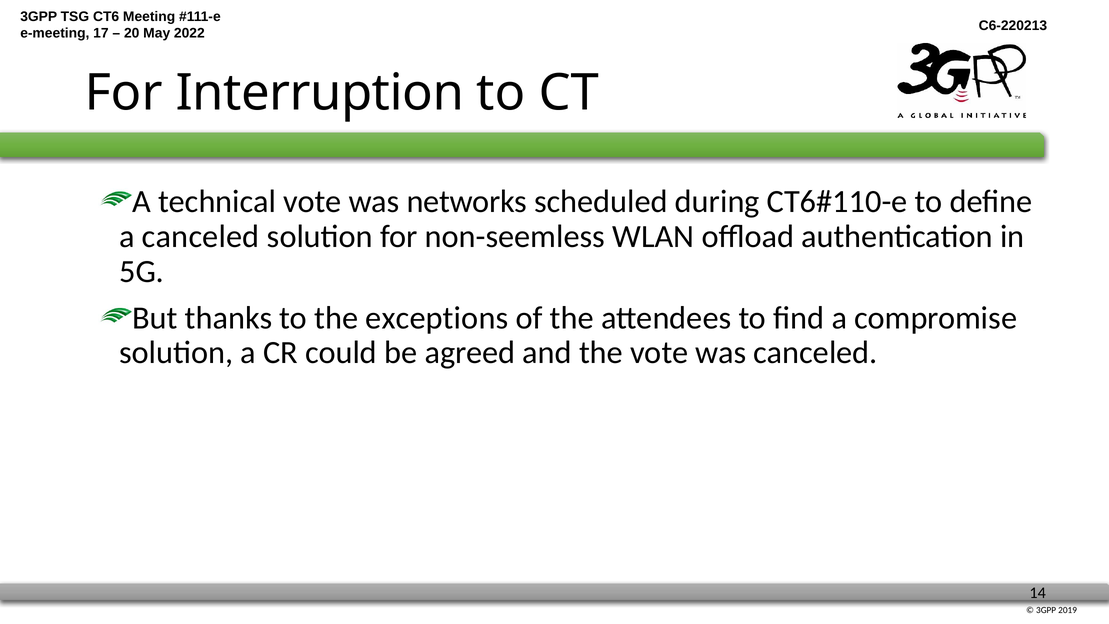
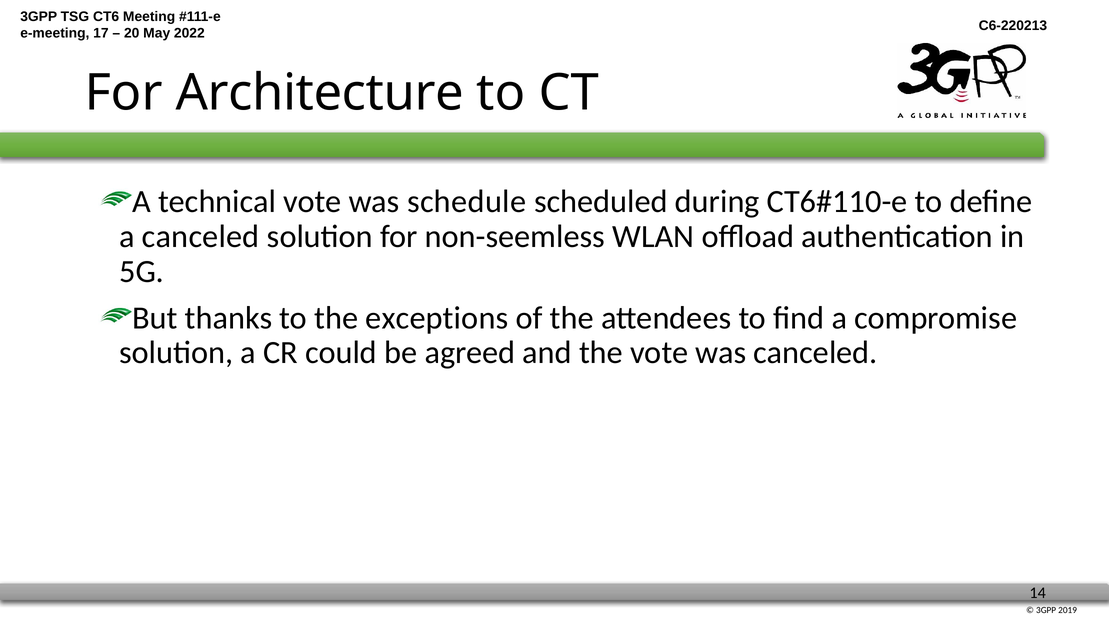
Interruption: Interruption -> Architecture (320, 93)
networks: networks -> schedule (467, 201)
